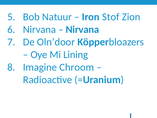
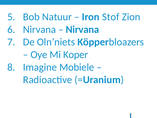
Oln’door: Oln’door -> Oln’niets (56, 42)
Lining: Lining -> Koper (76, 54)
Chroom: Chroom -> Mobiele (77, 67)
